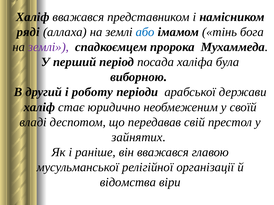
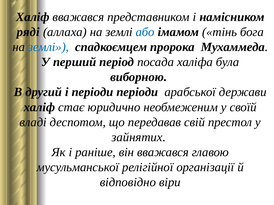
землі colour: purple -> blue (49, 47)
і роботу: роботу -> періоди (92, 92)
відомства: відомства -> відповідно (128, 183)
